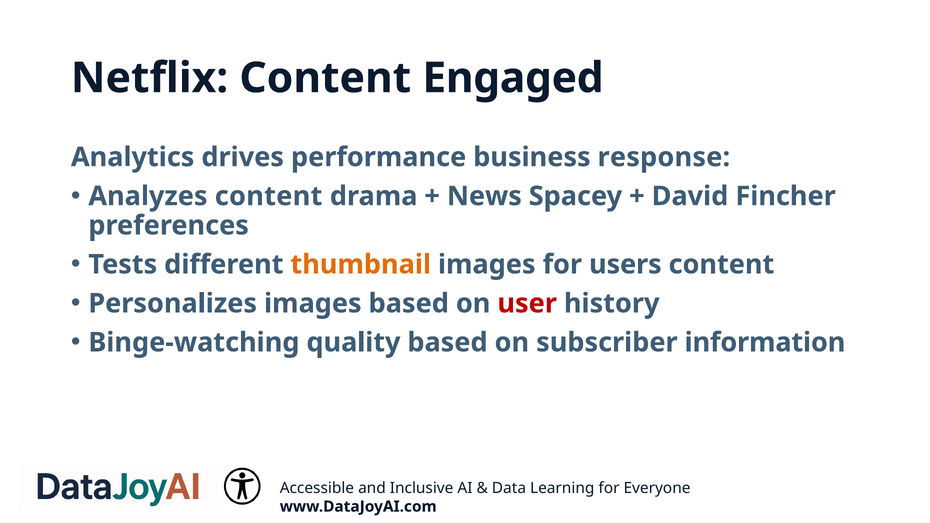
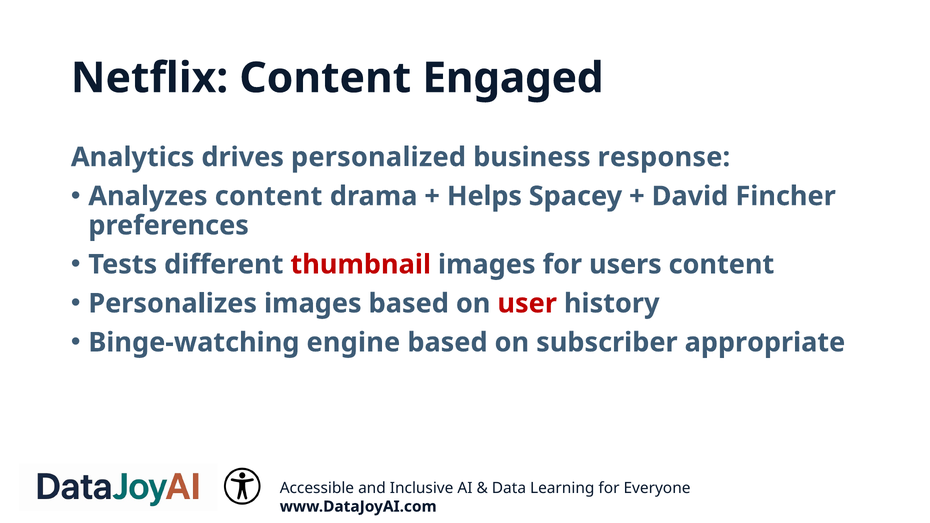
performance: performance -> personalized (378, 157)
News: News -> Helps (484, 196)
thumbnail colour: orange -> red (361, 265)
quality: quality -> engine (353, 343)
information: information -> appropriate (765, 343)
